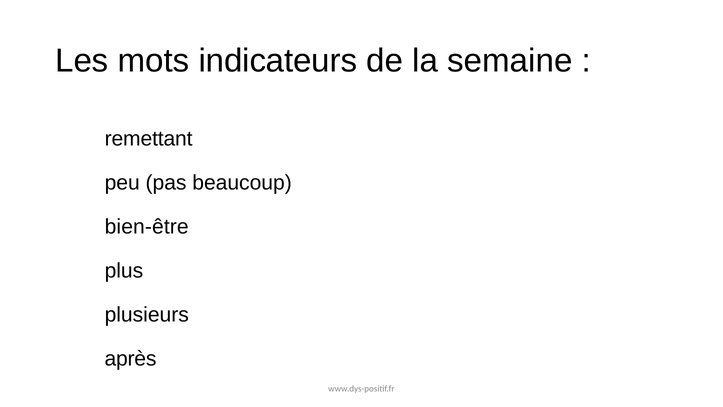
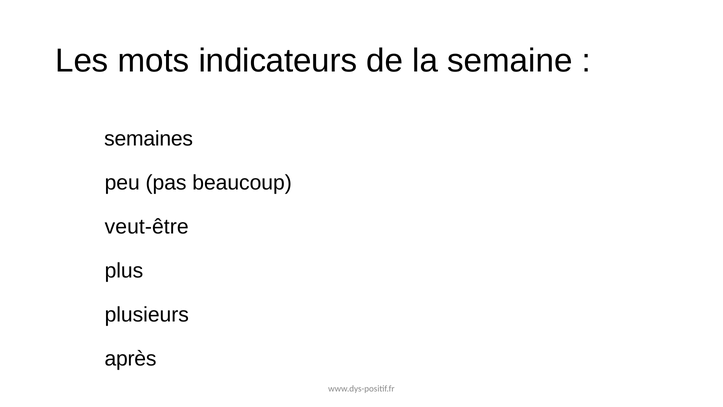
remettant: remettant -> semaines (149, 139)
bien-être: bien-être -> veut-être (147, 227)
